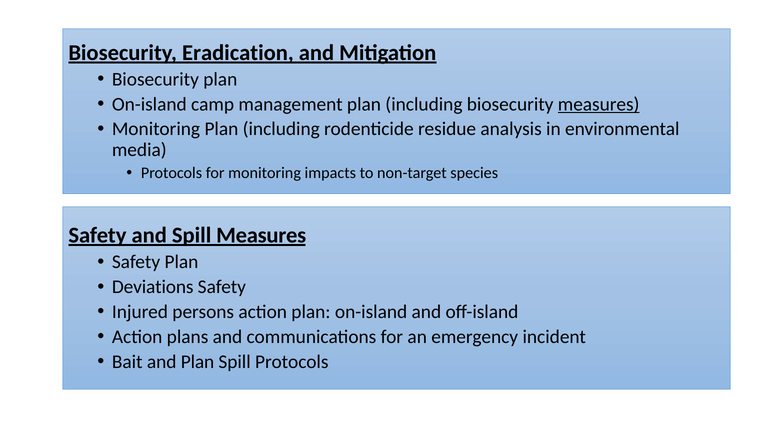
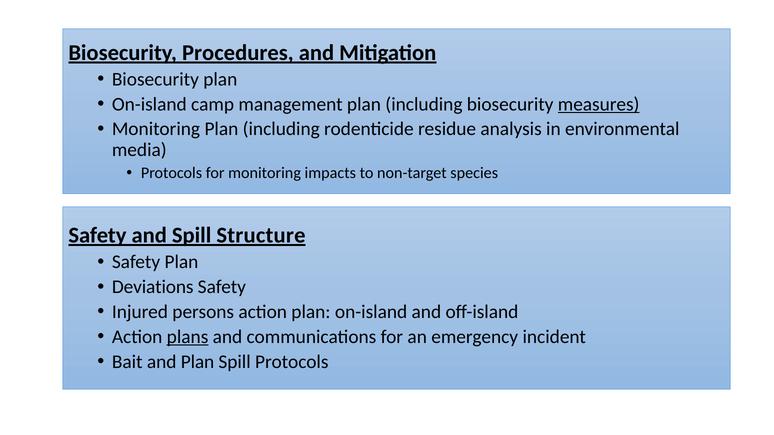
Eradication: Eradication -> Procedures (238, 53)
Spill Measures: Measures -> Structure (261, 236)
plans underline: none -> present (188, 337)
